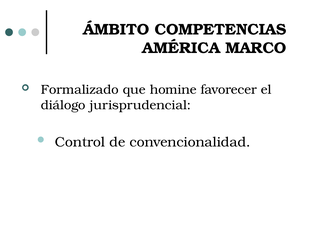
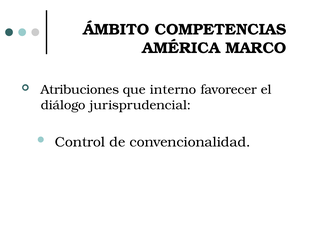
Formalizado: Formalizado -> Atribuciones (80, 90)
homine: homine -> interno (173, 90)
